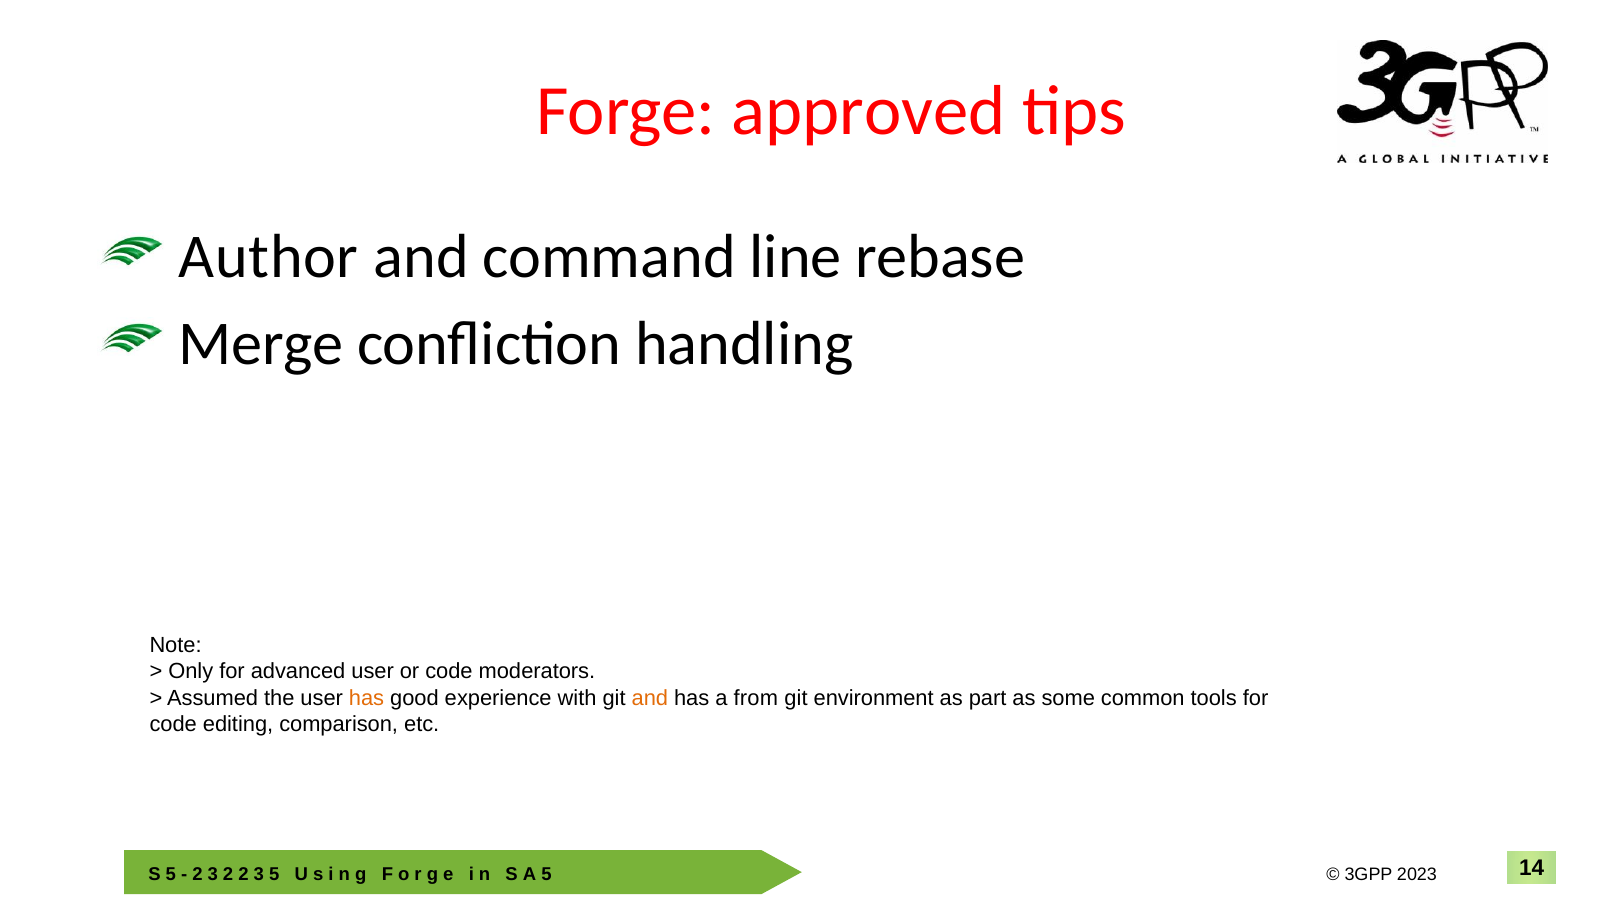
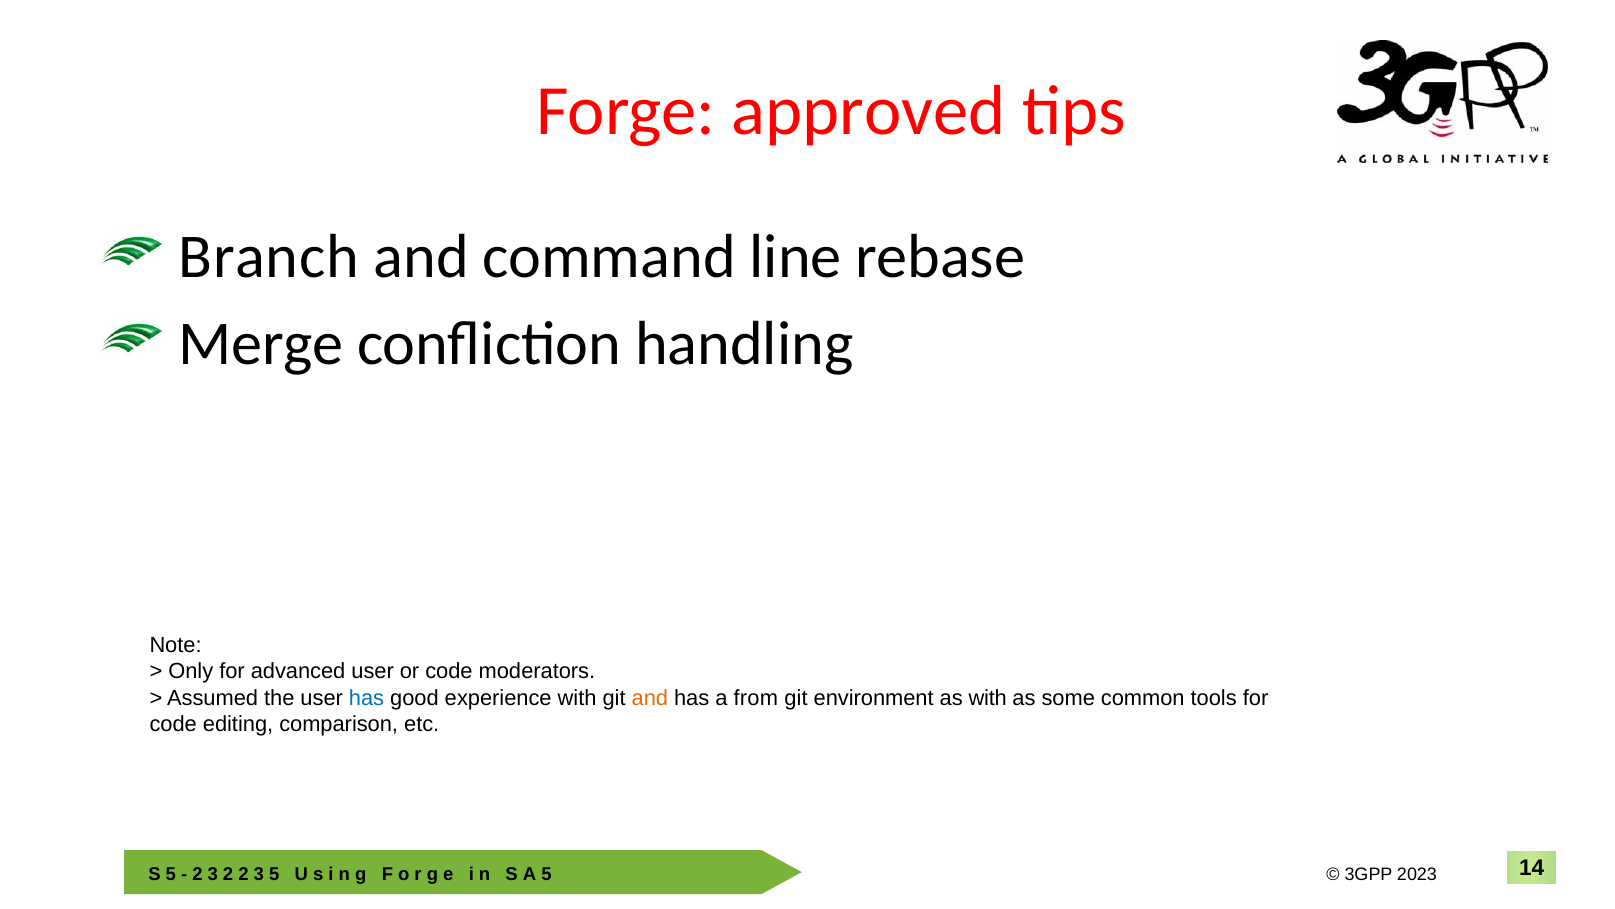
Author: Author -> Branch (269, 257)
has colour: orange -> blue (367, 697)
as part: part -> with (988, 697)
